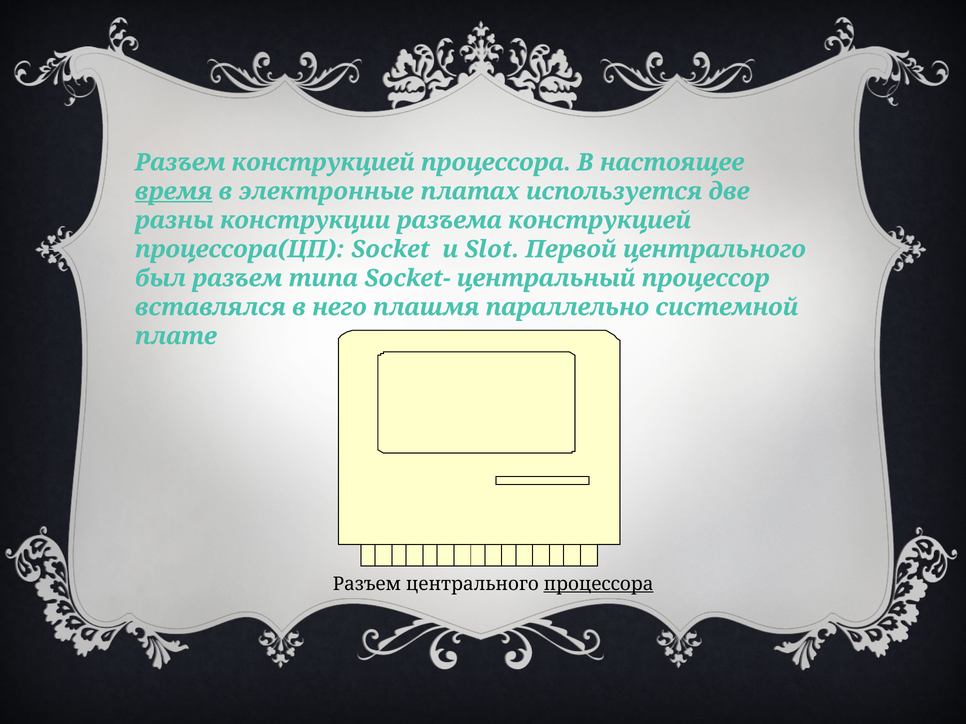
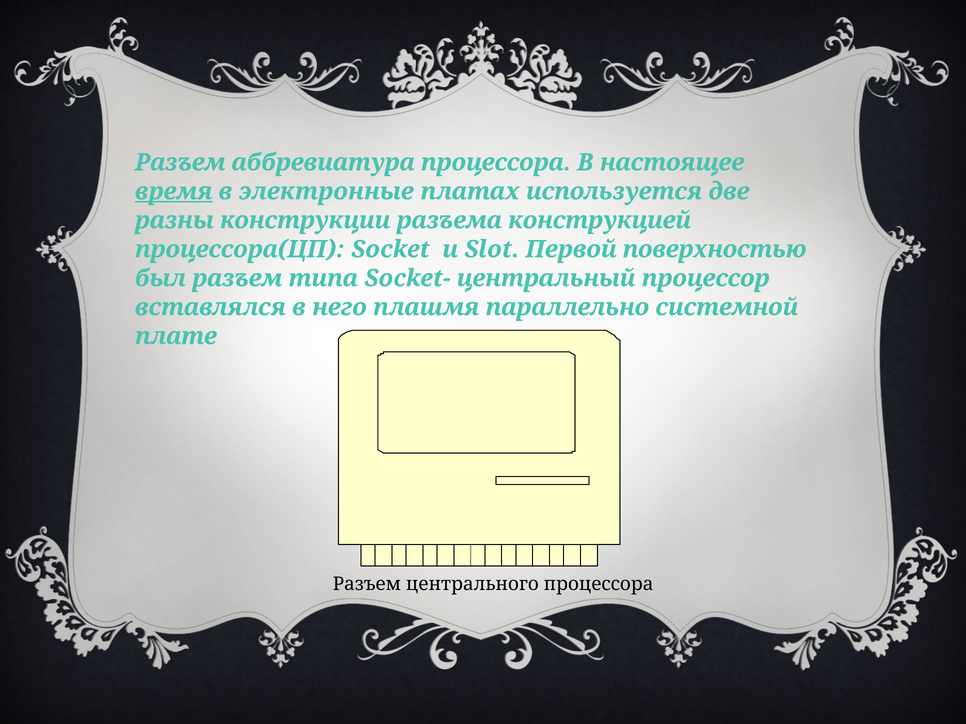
Разъем конструкцией: конструкцией -> аббревиатура (323, 163)
Первой центрального: центрального -> поверхностью (715, 249)
процессора underline: present -> none (599, 584)
